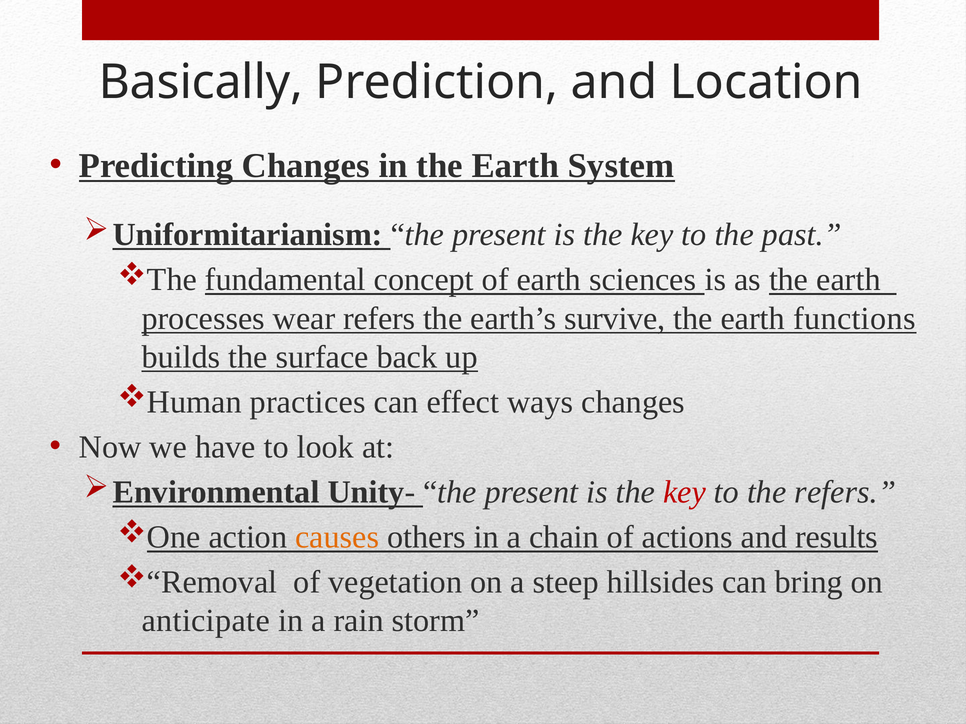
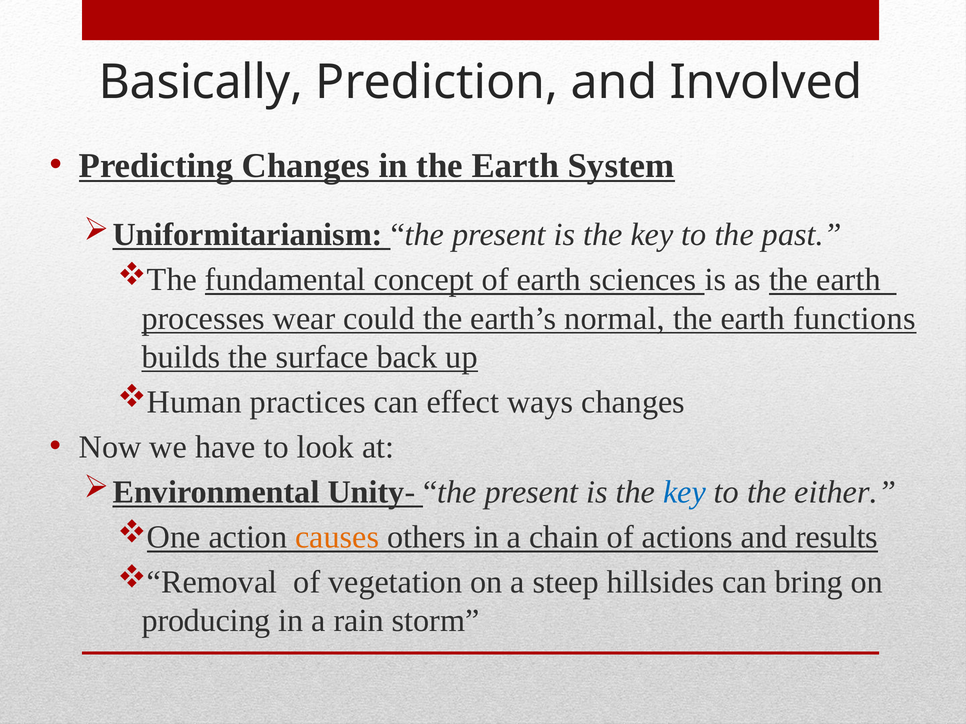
Location: Location -> Involved (766, 82)
wear refers: refers -> could (379, 319)
survive: survive -> normal (615, 319)
key colour: red -> blue (685, 493)
the refers: refers -> either (845, 493)
anticipate: anticipate -> producing (206, 621)
